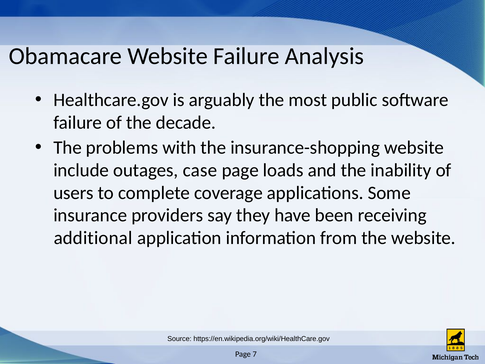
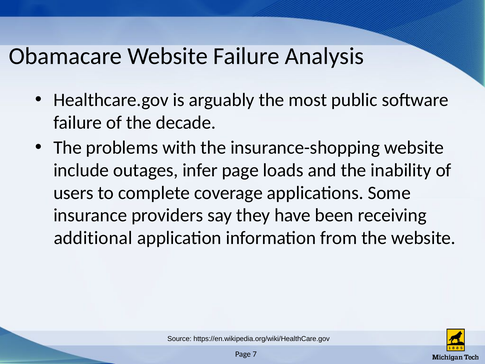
case: case -> infer (200, 170)
